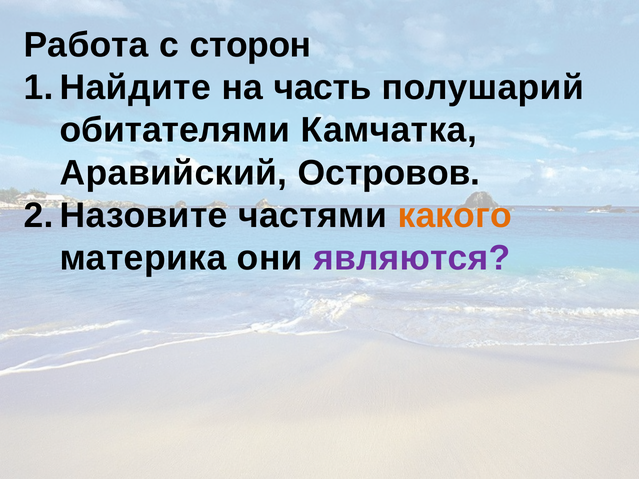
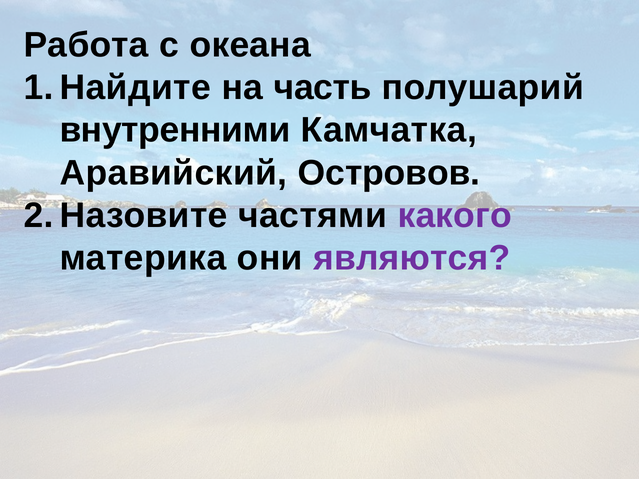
сторон: сторон -> океана (250, 45)
обитателями: обитателями -> внутренними (175, 130)
какого colour: orange -> purple (455, 215)
